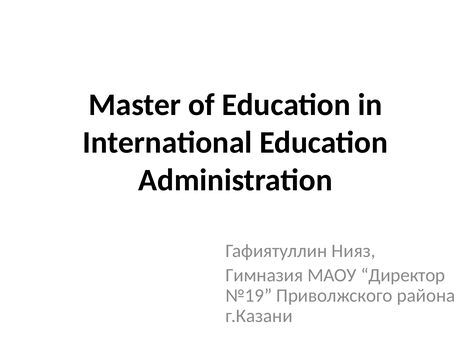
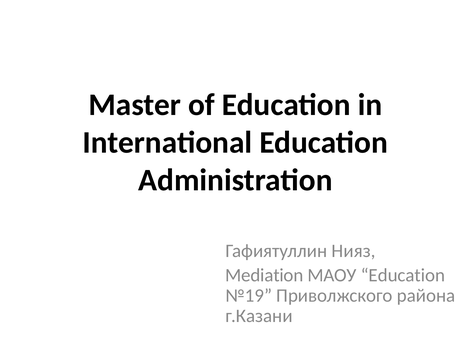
Гимназия: Гимназия -> Mediation (264, 275)
МАОУ Директор: Директор -> Education (403, 275)
